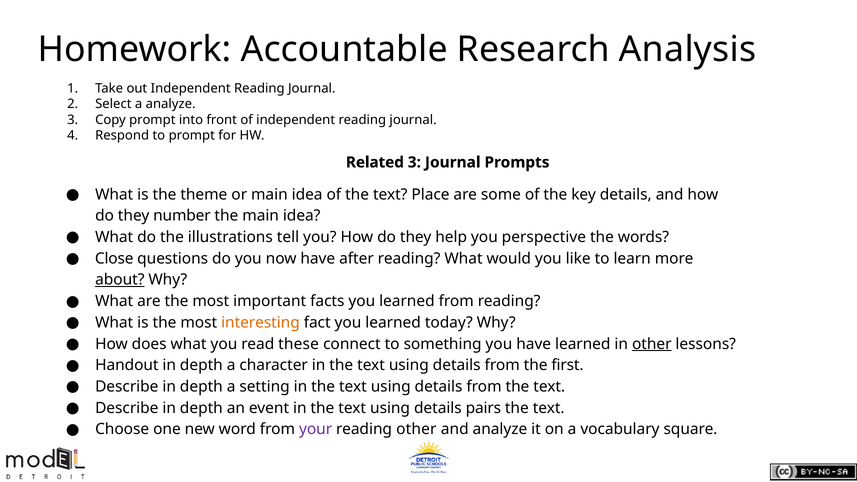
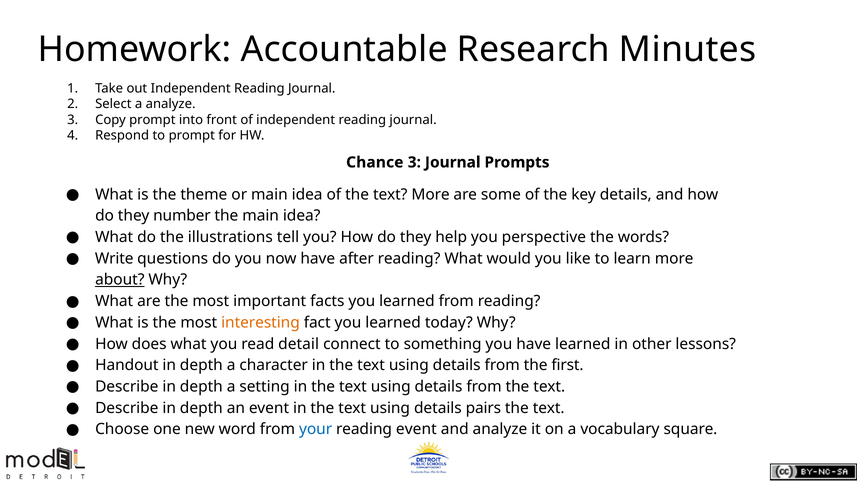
Analysis: Analysis -> Minutes (688, 50)
Related: Related -> Chance (375, 162)
text Place: Place -> More (431, 194)
Close: Close -> Write (114, 259)
these: these -> detail (299, 344)
other underline: present -> none (652, 344)
your colour: purple -> blue (316, 429)
reading other: other -> event (416, 429)
